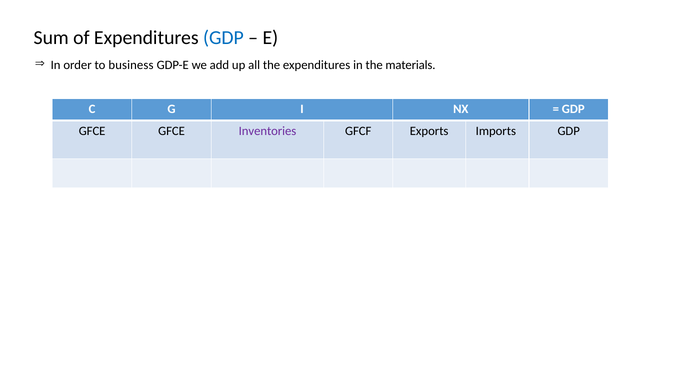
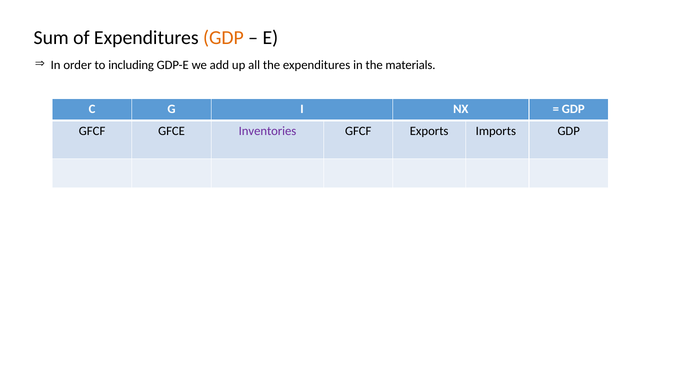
GDP colour: blue -> orange (223, 38)
business: business -> including (131, 65)
GFCE: GFCE -> GFCF (92, 131)
